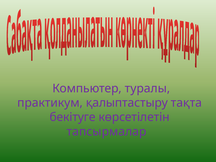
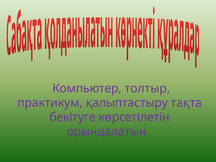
туралы: туралы -> толтыр (147, 88)
тапсырмалар: тапсырмалар -> орындалатын (107, 132)
